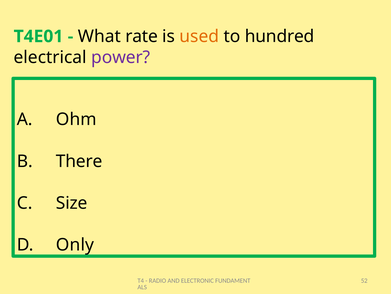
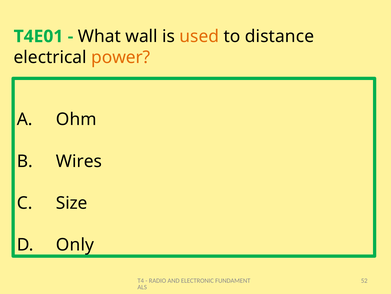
rate: rate -> wall (142, 36)
hundred: hundred -> distance (279, 36)
power colour: purple -> orange (121, 57)
There: There -> Wires (79, 161)
